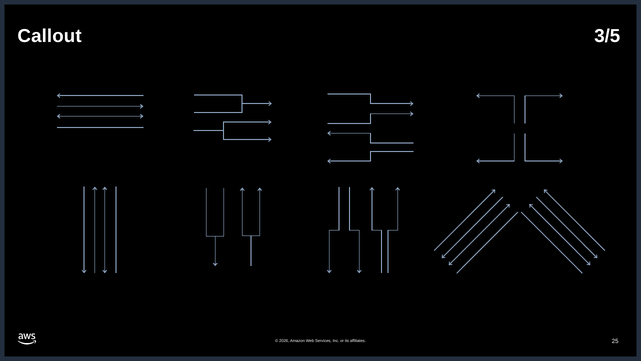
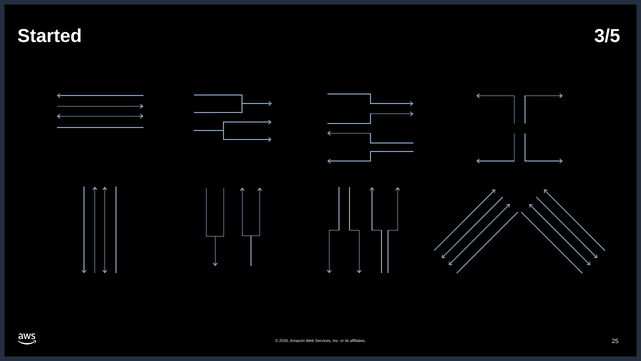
Callout: Callout -> Started (50, 36)
